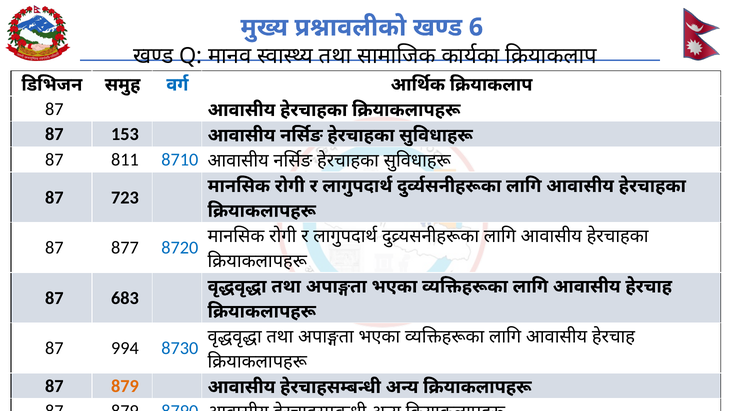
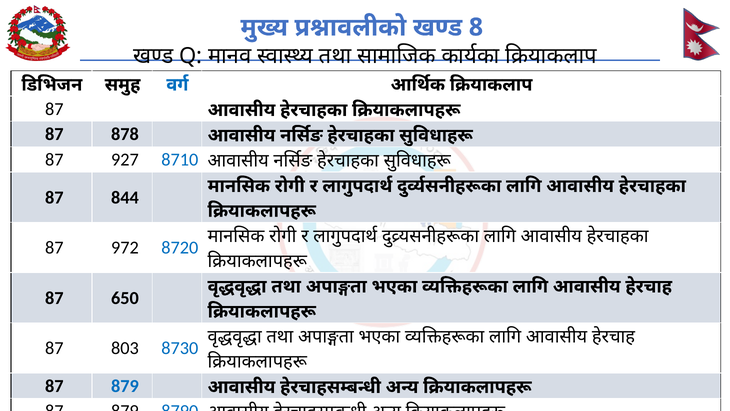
6: 6 -> 8 (476, 27)
153: 153 -> 878 (125, 134)
811: 811 -> 927 (125, 160)
723: 723 -> 844 (125, 197)
877: 877 -> 972 (125, 248)
683: 683 -> 650 (125, 298)
994: 994 -> 803 (125, 348)
879 colour: orange -> blue (125, 386)
